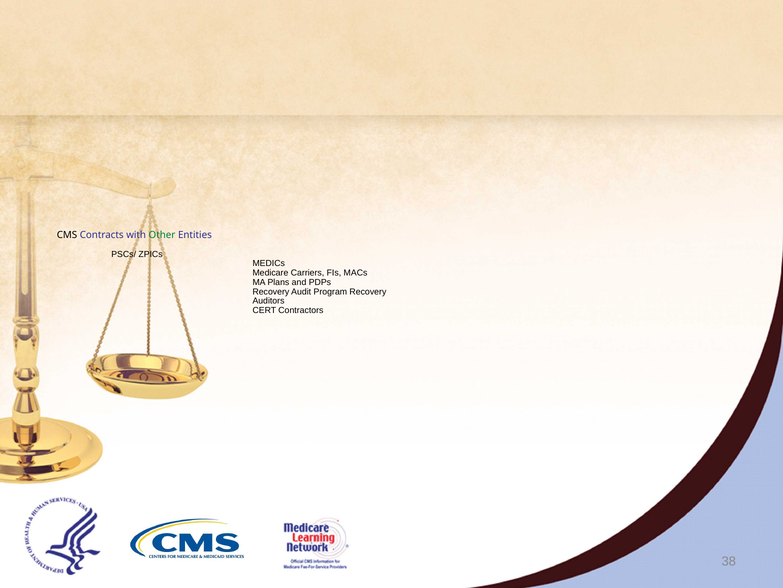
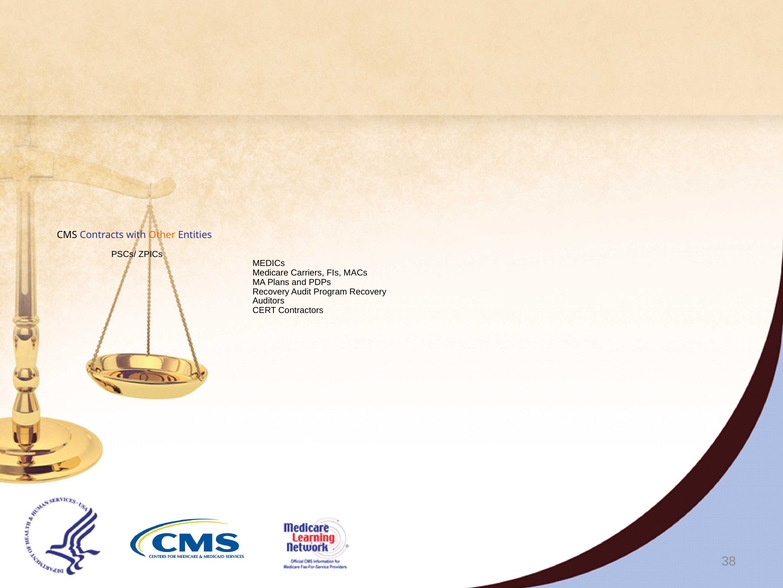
Other colour: green -> orange (162, 235)
